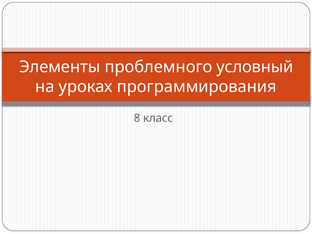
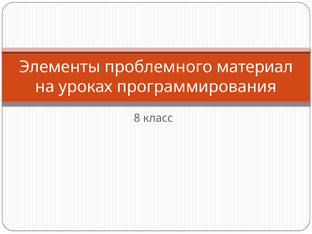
условный: условный -> материал (255, 67)
